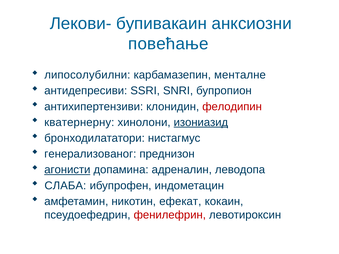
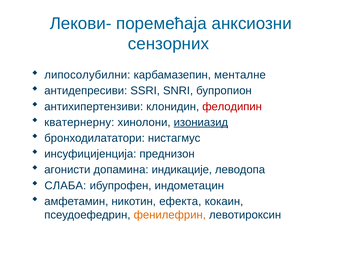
бупивакаин: бупивакаин -> поремећаја (161, 24)
повећање: повећање -> сензорних (168, 44)
генерализованог: генерализованог -> инсуфицијенција (90, 154)
агонисти underline: present -> none (67, 170)
адреналин: адреналин -> индикације (182, 170)
ефекат: ефекат -> ефекта (180, 202)
фенилефрин colour: red -> orange (170, 215)
